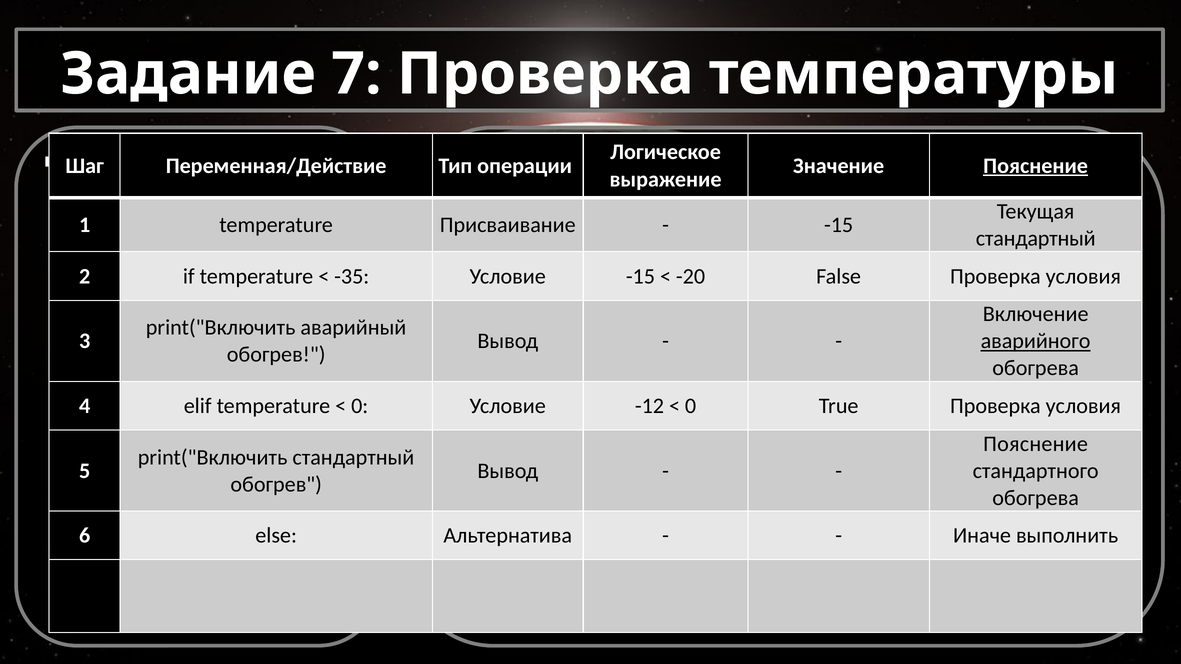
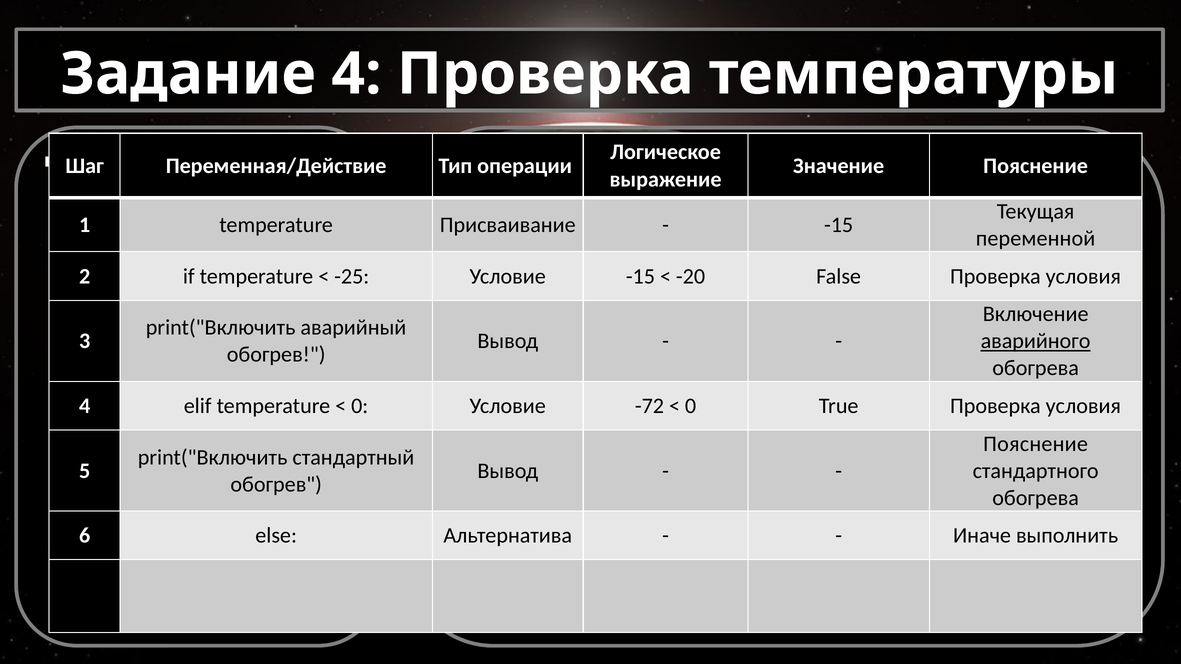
Задание 7: 7 -> 4 (356, 74)
Пояснение underline: present -> none (1036, 166)
стандартный: стандартный -> переменной (1036, 239)
-35: -35 -> -25 (352, 276)
-12: -12 -> -72 (649, 406)
